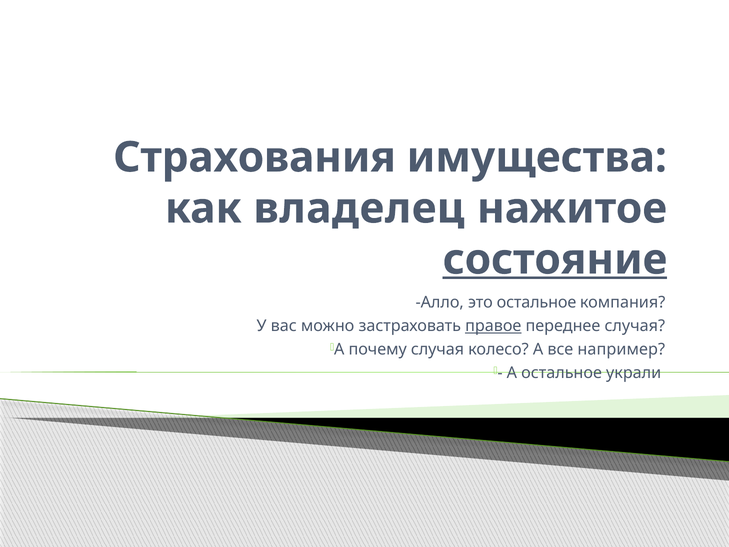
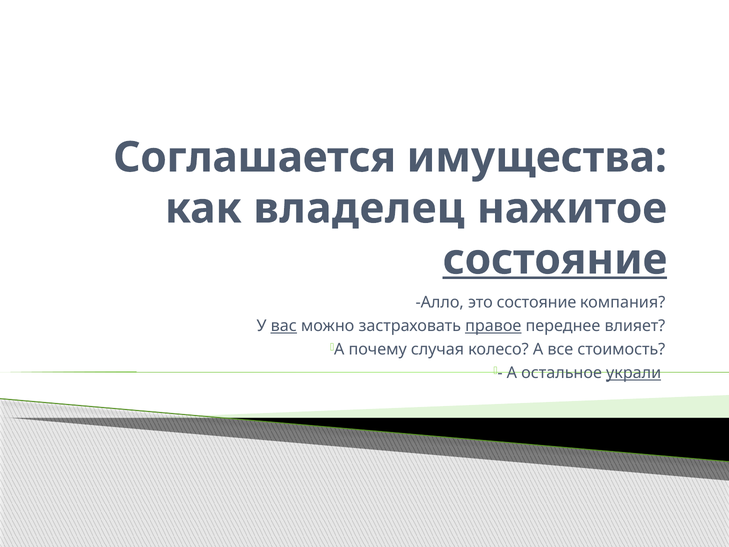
Страхования: Страхования -> Соглашается (255, 157)
это остальное: остальное -> состояние (536, 302)
вас underline: none -> present (284, 326)
переднее случая: случая -> влияет (635, 326)
например: например -> стоимость (621, 349)
украли underline: none -> present (634, 373)
